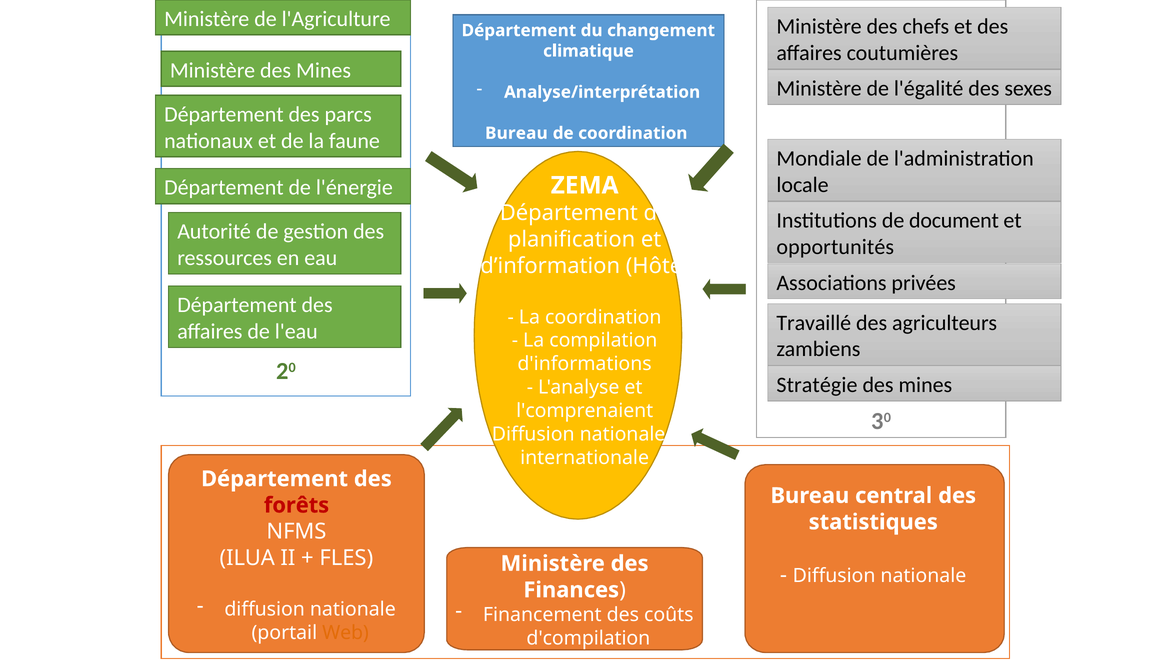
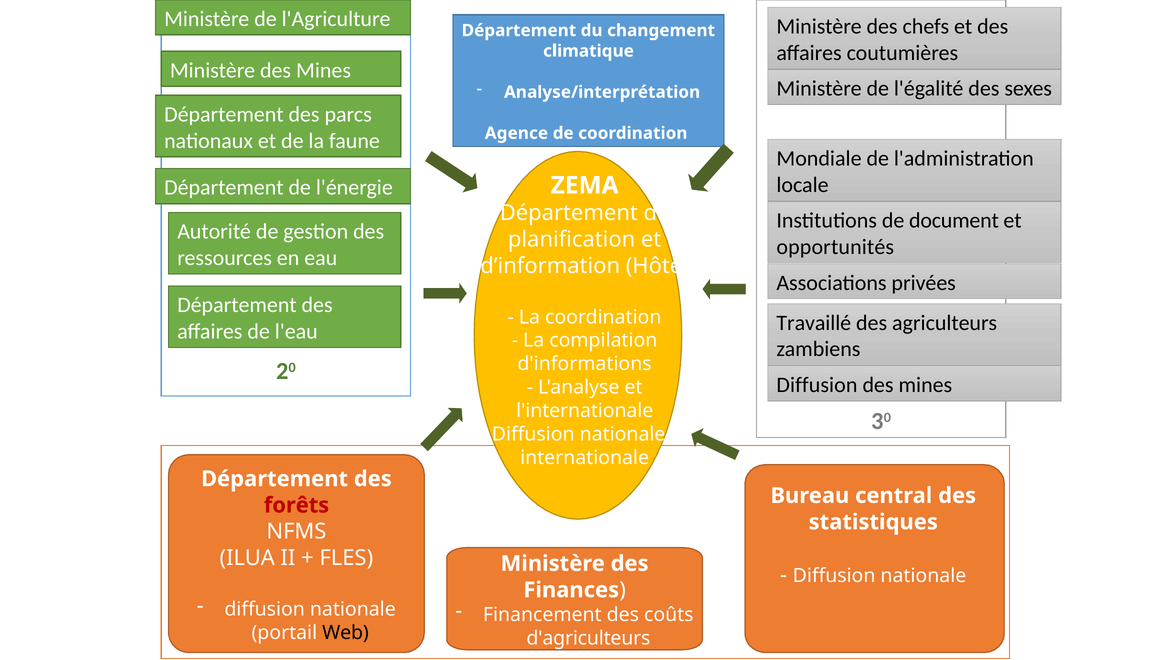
Bureau: Bureau -> Agence (516, 133)
Stratégie: Stratégie -> Diffusion (817, 385)
l'comprenaient: l'comprenaient -> l'internationale (585, 411)
Web colour: orange -> black (345, 633)
d'compilation: d'compilation -> d'agriculteurs (588, 638)
